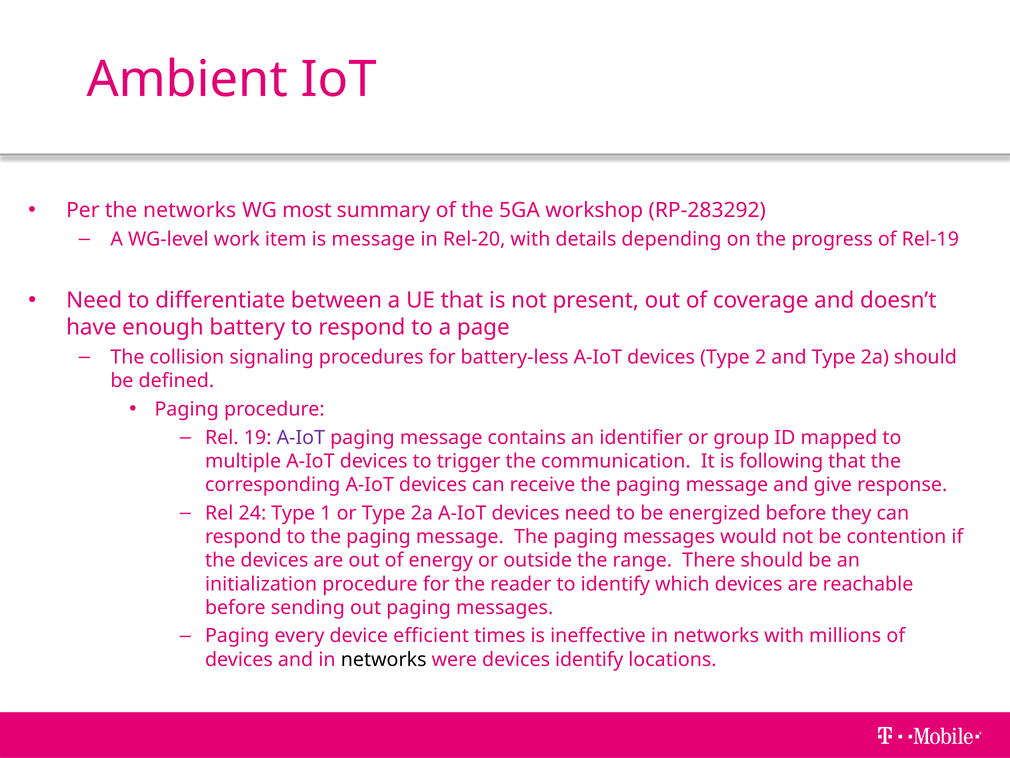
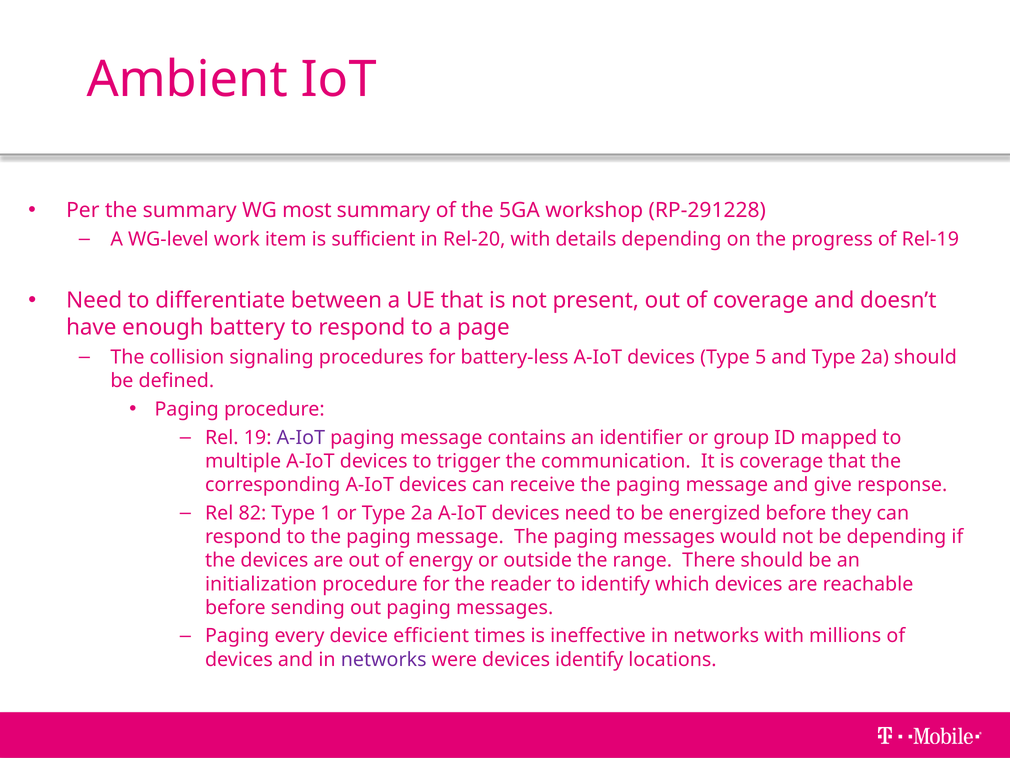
the networks: networks -> summary (190, 210)
RP-283292: RP-283292 -> RP-291228 (707, 210)
is message: message -> sufficient (373, 239)
2: 2 -> 5 (761, 357)
is following: following -> coverage (781, 461)
24: 24 -> 82 (252, 513)
be contention: contention -> depending (896, 536)
networks colour: black -> purple (384, 659)
